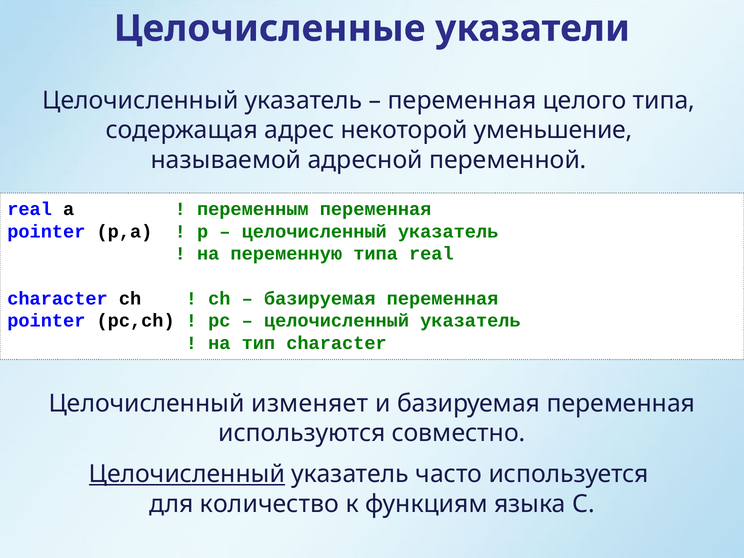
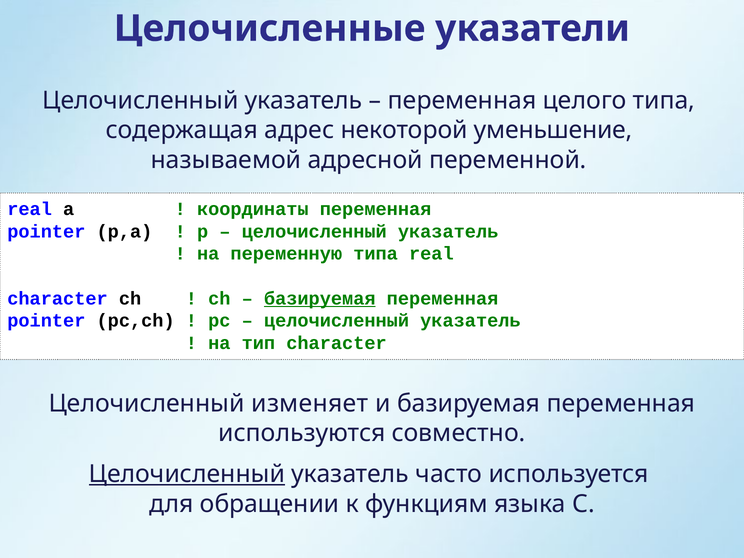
переменным: переменным -> координаты (253, 209)
базируемая underline: none -> present (320, 298)
количество: количество -> обращении (270, 504)
